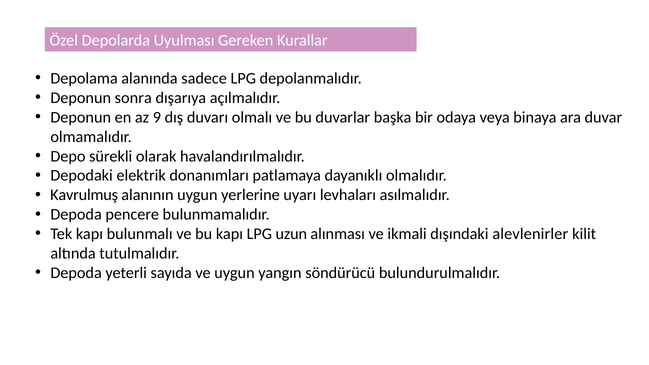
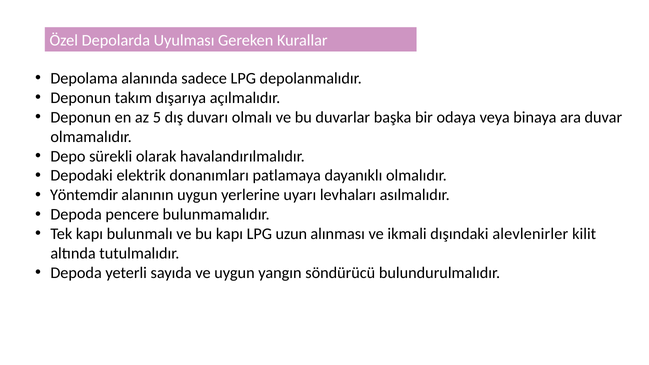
sonra: sonra -> takım (133, 98)
9: 9 -> 5 (157, 117)
Kavrulmuş: Kavrulmuş -> Yöntemdir (84, 195)
